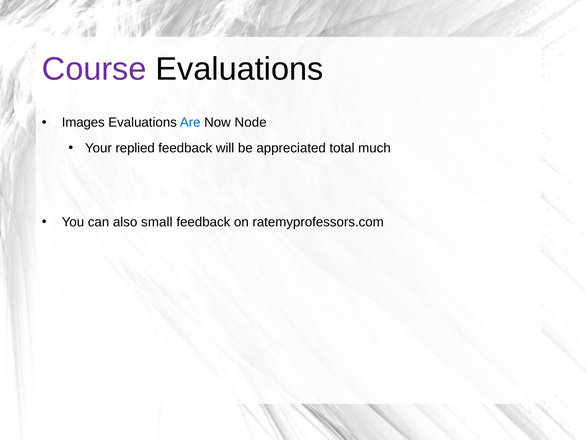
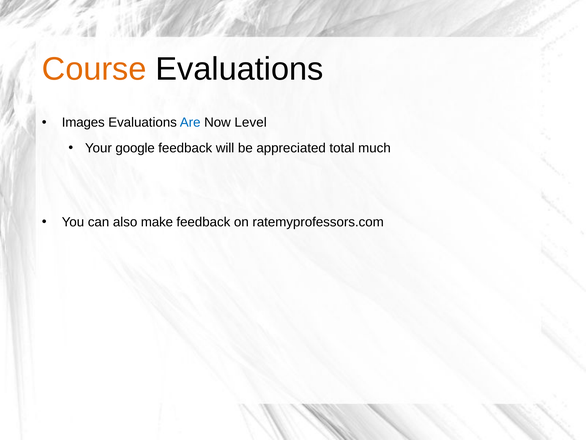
Course colour: purple -> orange (94, 69)
Node: Node -> Level (251, 122)
replied: replied -> google (135, 148)
small: small -> make (157, 222)
